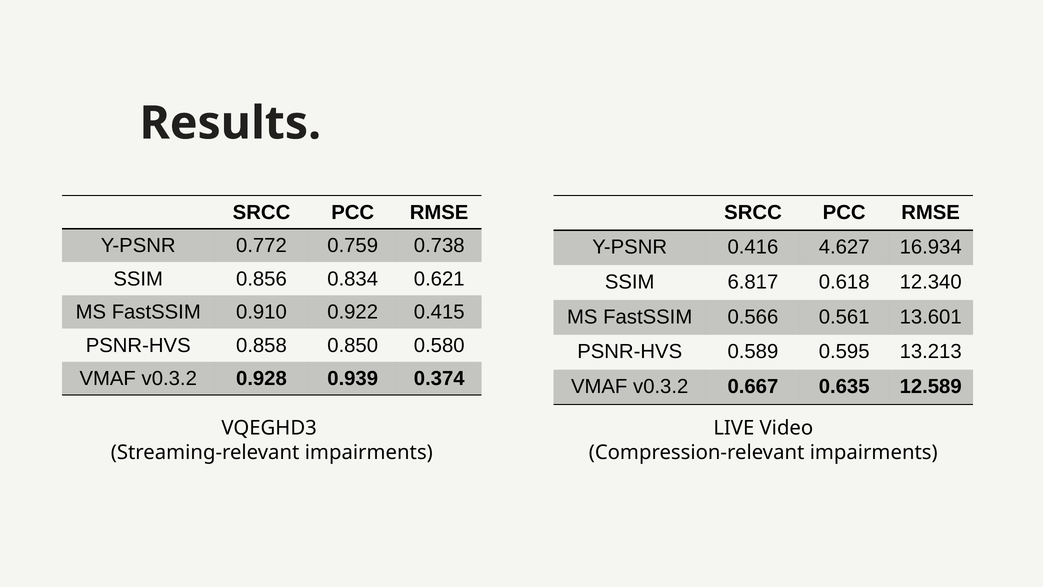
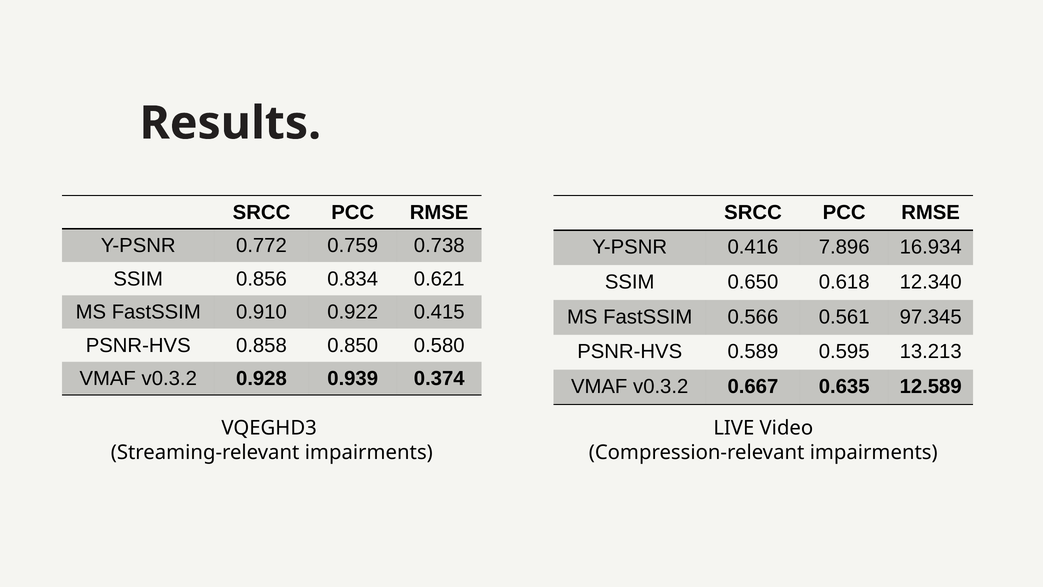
4.627: 4.627 -> 7.896 (844, 247)
6.817: 6.817 -> 0.650 (753, 282)
13.601: 13.601 -> 97.345 (931, 317)
